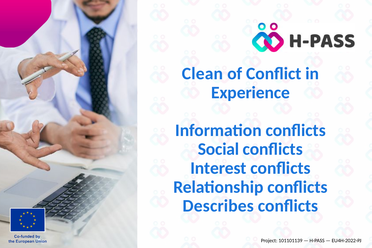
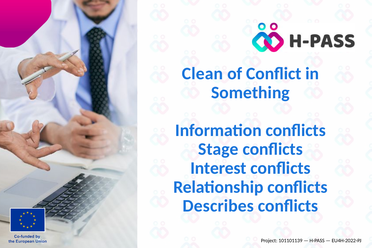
Experience: Experience -> Something (250, 92)
Social: Social -> Stage (218, 149)
